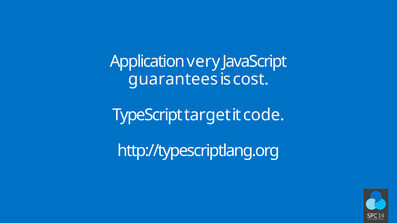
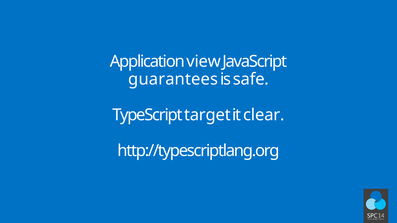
very: very -> view (204, 61)
cost: cost -> safe (251, 79)
code: code -> clear (264, 115)
